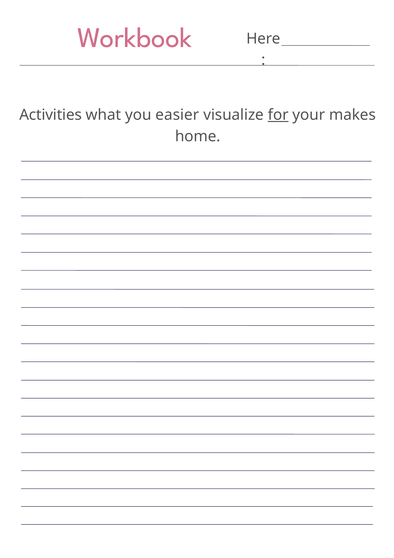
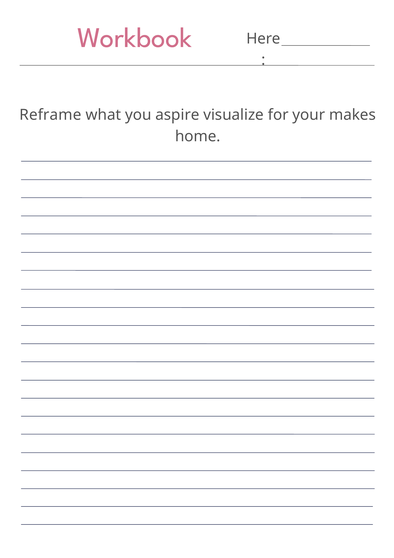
Activities: Activities -> Reframe (50, 115)
easier: easier -> aspire (177, 115)
for underline: present -> none (278, 115)
